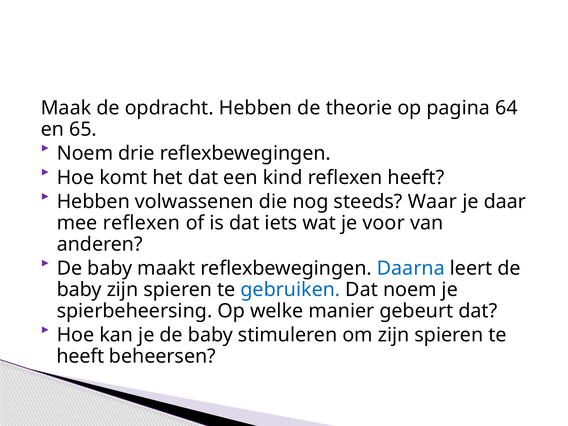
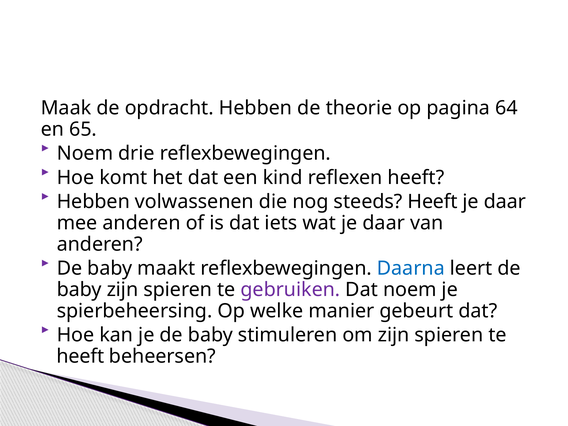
steeds Waar: Waar -> Heeft (433, 202)
mee reflexen: reflexen -> anderen (142, 223)
wat je voor: voor -> daar (384, 223)
gebruiken colour: blue -> purple (290, 290)
